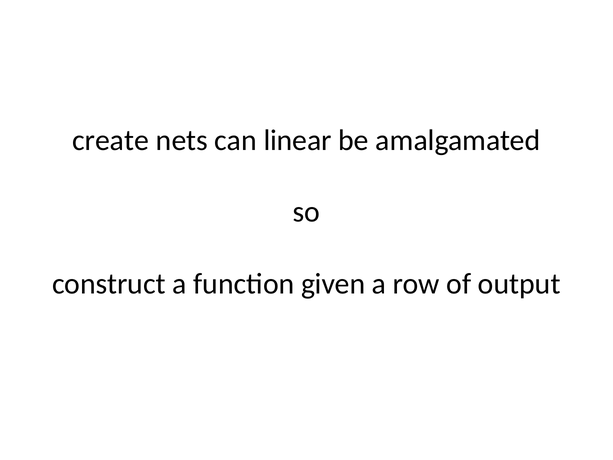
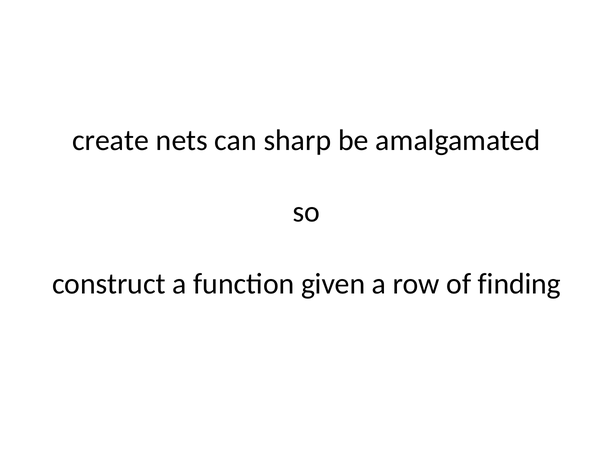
linear: linear -> sharp (297, 140)
output: output -> finding (519, 284)
